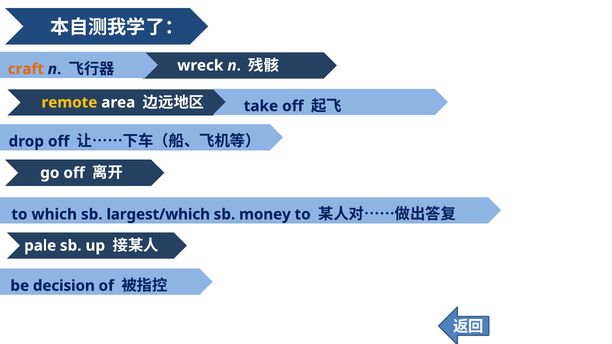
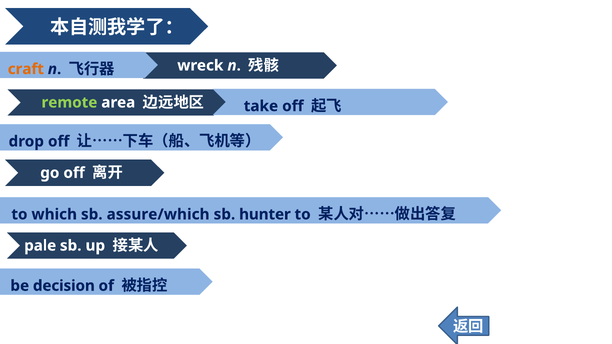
remote colour: yellow -> light green (69, 103)
largest/which: largest/which -> assure/which (158, 215)
money: money -> hunter (265, 215)
